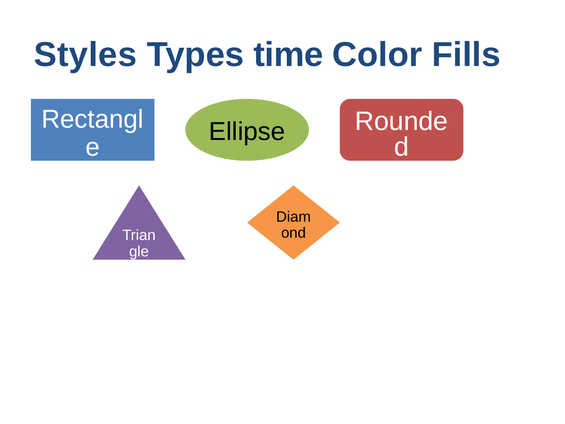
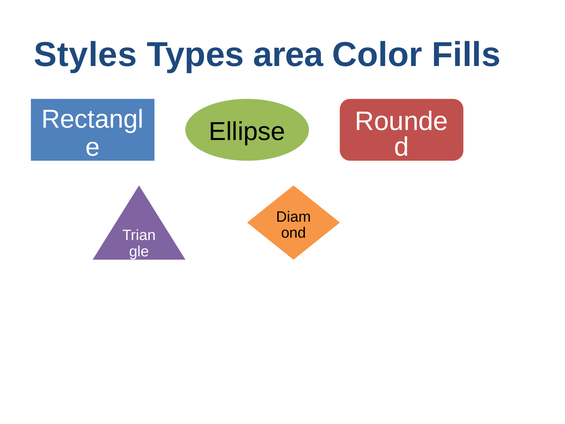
time: time -> area (288, 55)
